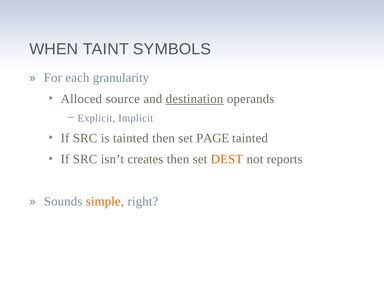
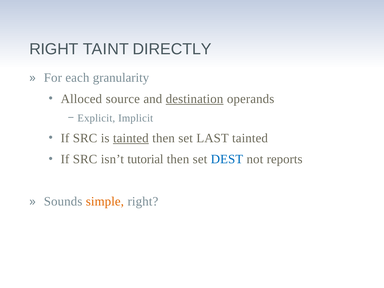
WHEN: WHEN -> RIGHT (54, 49)
SYMBOLS: SYMBOLS -> DIRECTLY (172, 49)
tainted underline: none -> present (131, 138)
PAGE: PAGE -> LAST (213, 138)
creates: creates -> tutorial (145, 159)
DEST colour: orange -> blue (227, 159)
